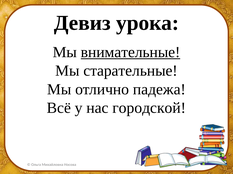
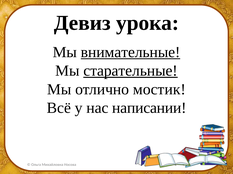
старательные underline: none -> present (131, 71)
падежа: падежа -> мостик (159, 90)
городской: городской -> написании (149, 108)
